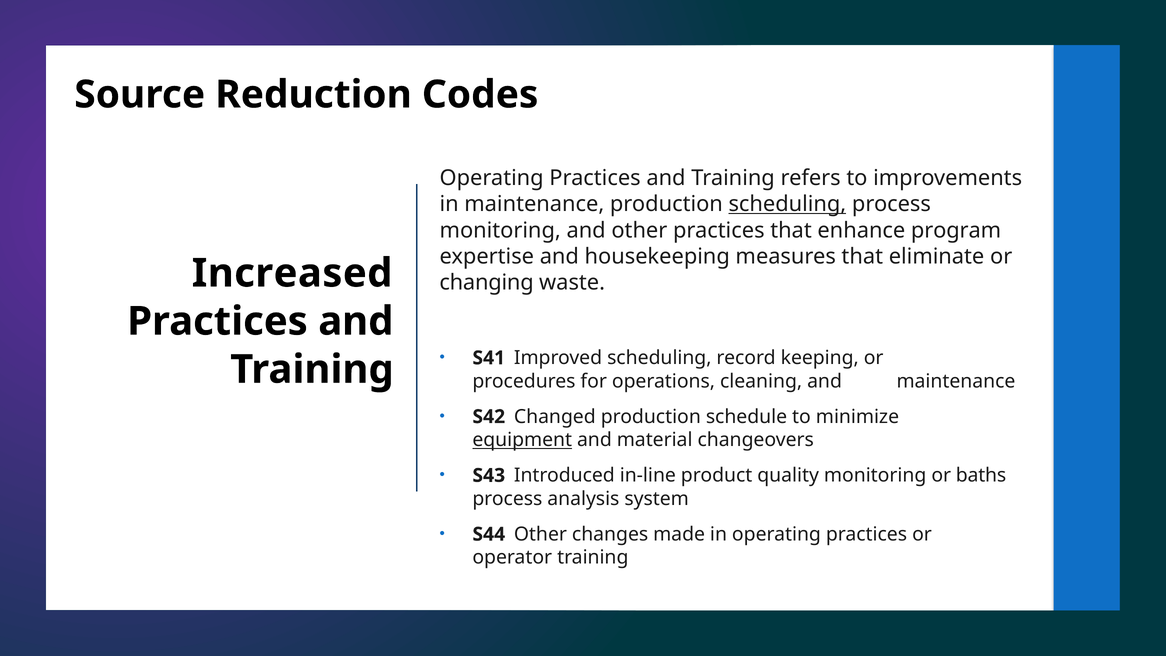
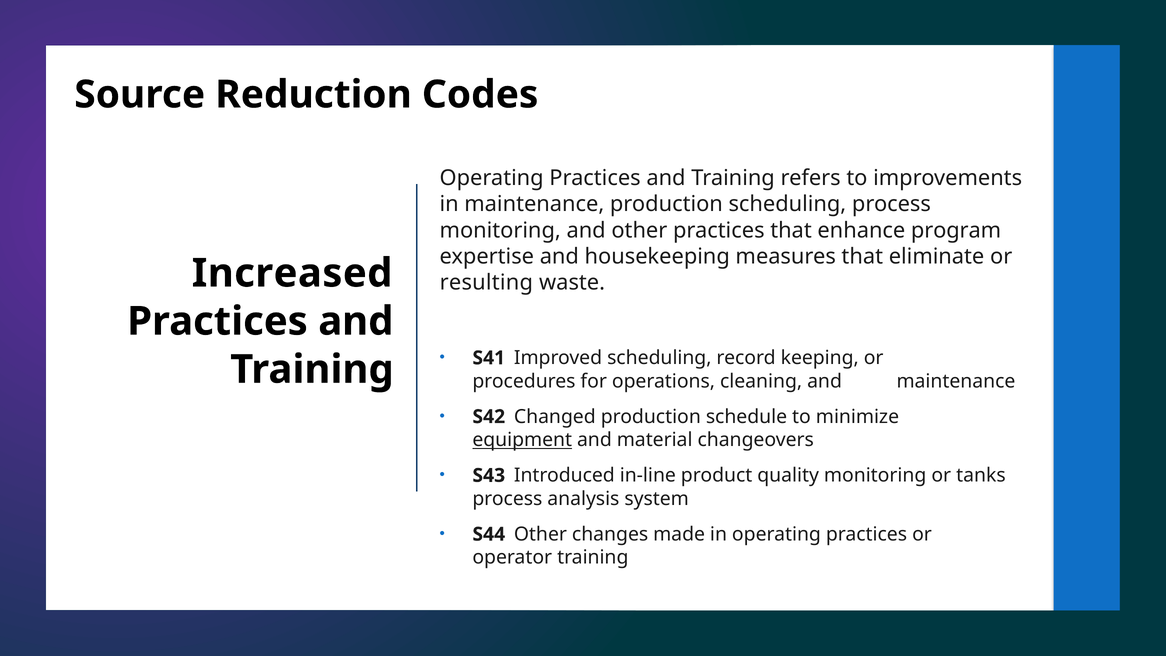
scheduling underline: present -> none (787, 204)
changing: changing -> resulting (486, 283)
baths: baths -> tanks (981, 475)
